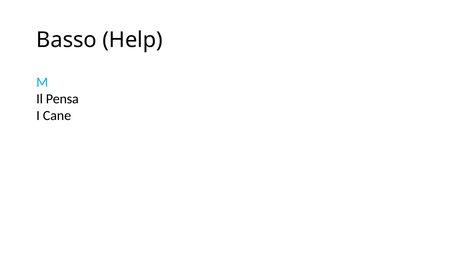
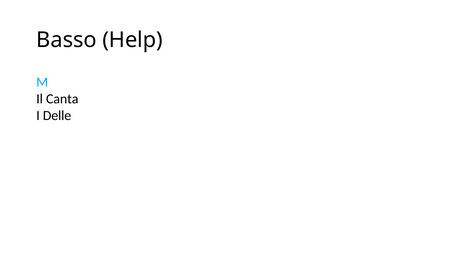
Pensa: Pensa -> Canta (62, 99)
Cane: Cane -> Delle (57, 116)
